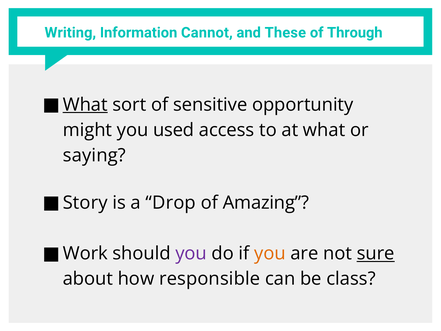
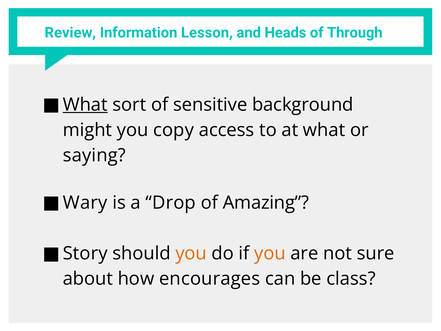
Writing: Writing -> Review (70, 33)
Cannot: Cannot -> Lesson (207, 33)
These: These -> Heads (285, 33)
opportunity: opportunity -> background (303, 105)
used: used -> copy (174, 130)
Story: Story -> Wary (85, 203)
Work: Work -> Story (85, 253)
you colour: purple -> orange (191, 253)
sure underline: present -> none (376, 253)
responsible: responsible -> encourages (210, 279)
